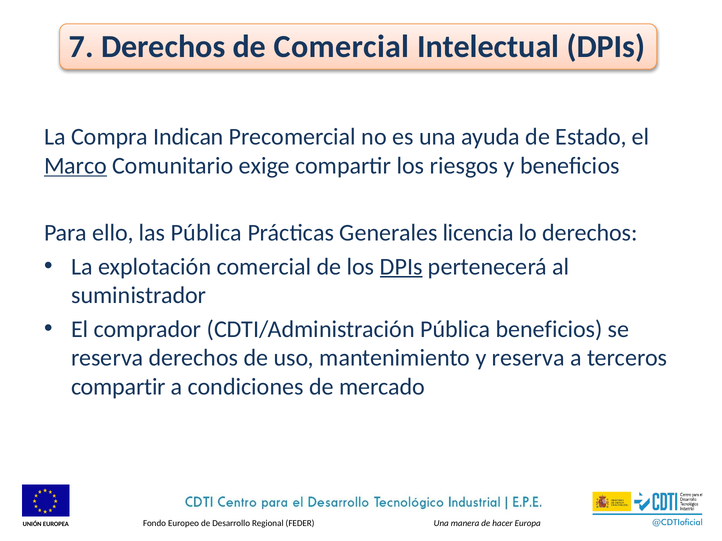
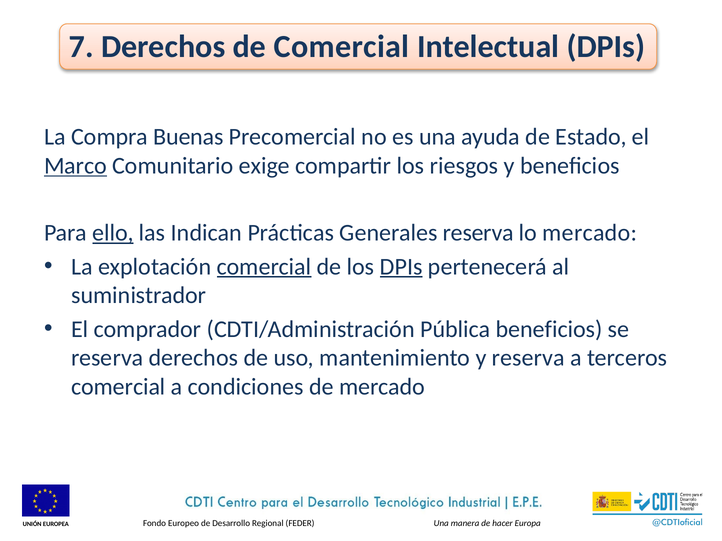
Indican: Indican -> Buenas (188, 137)
ello underline: none -> present (113, 233)
las Pública: Pública -> Indican (206, 233)
Generales licencia: licencia -> reserva (478, 233)
lo derechos: derechos -> mercado (590, 233)
comercial underline: none -> present (264, 267)
compartir: compartir -> comercial (118, 387)
